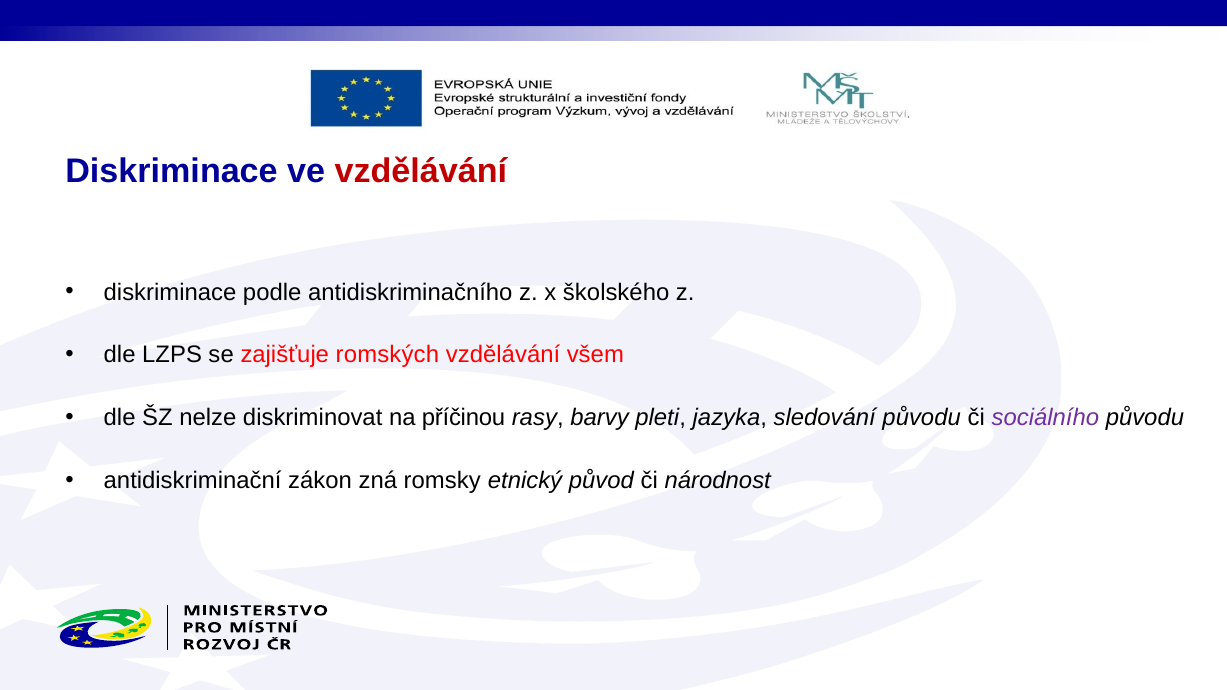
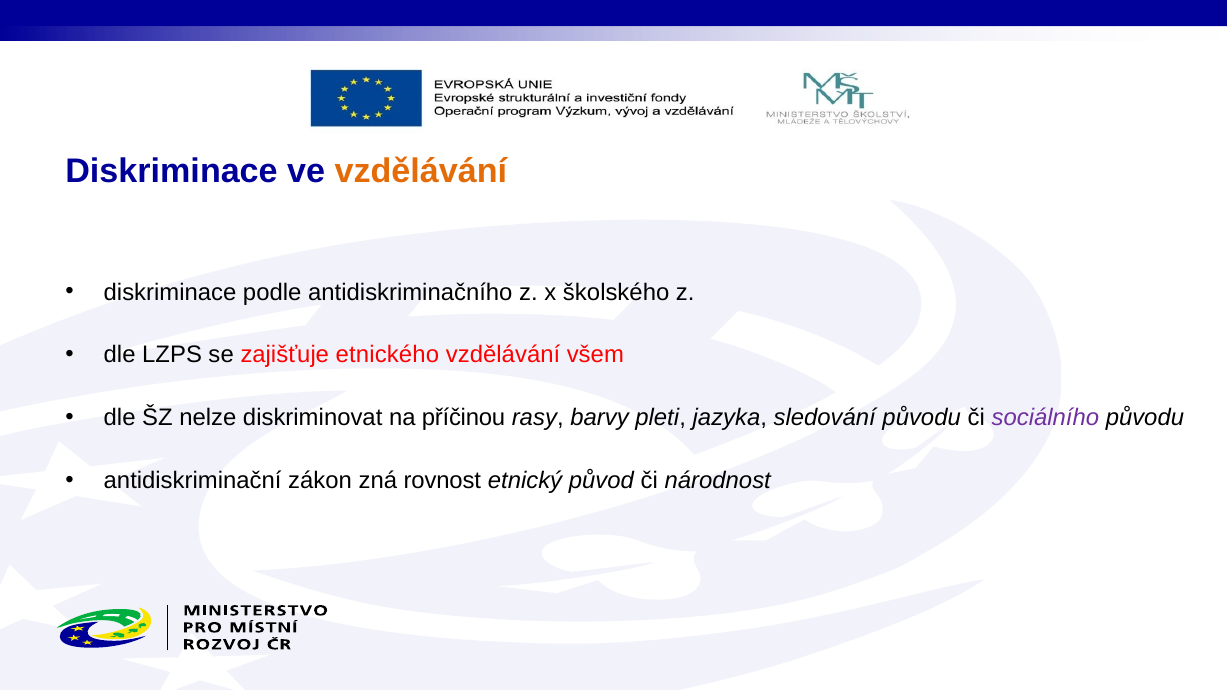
vzdělávání colour: red -> orange (421, 171)
romských: romských -> etnického (387, 355)
romsky: romsky -> rovnost (442, 481)
